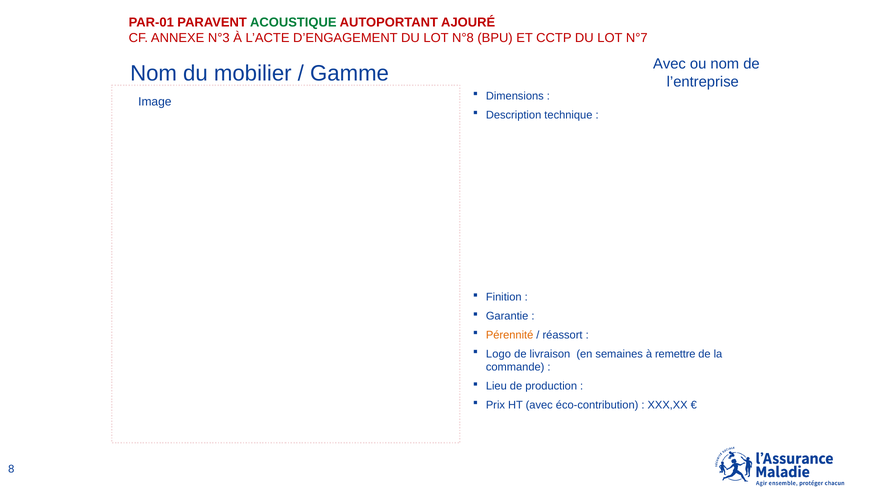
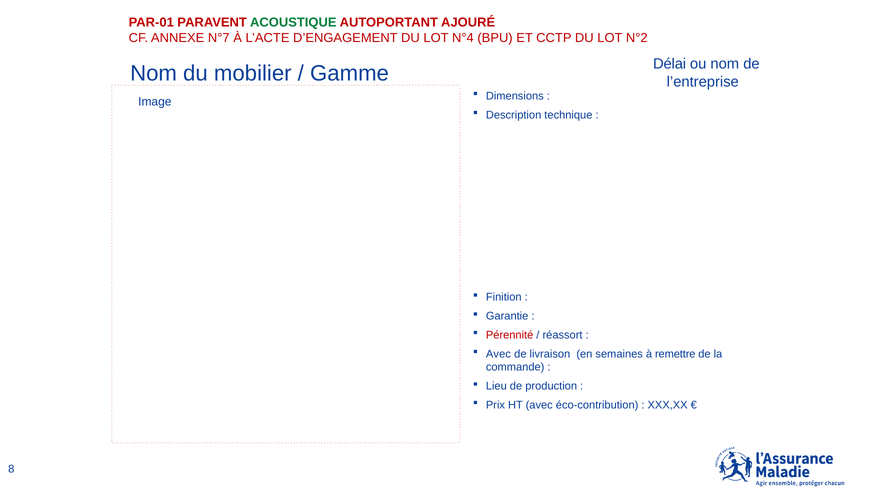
N°3: N°3 -> N°7 (219, 38)
N°8: N°8 -> N°4 (463, 38)
N°7: N°7 -> N°2 (637, 38)
Gamme Avec: Avec -> Délai (670, 64)
Pérennité colour: orange -> red (510, 335)
Logo: Logo -> Avec (498, 354)
